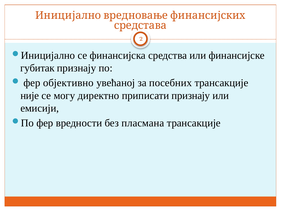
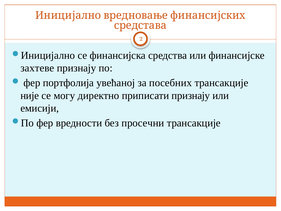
губитак: губитак -> захтеве (37, 68)
објективно: објективно -> портфолија (68, 83)
пласмана: пласмана -> просечни (143, 123)
